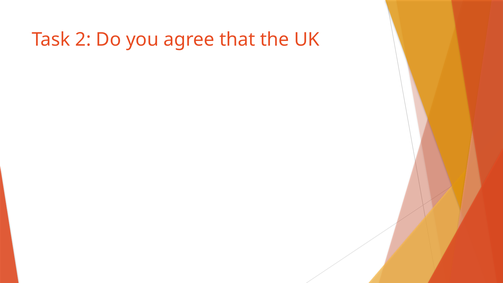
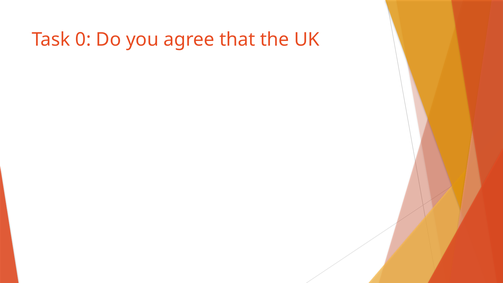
2: 2 -> 0 (83, 40)
